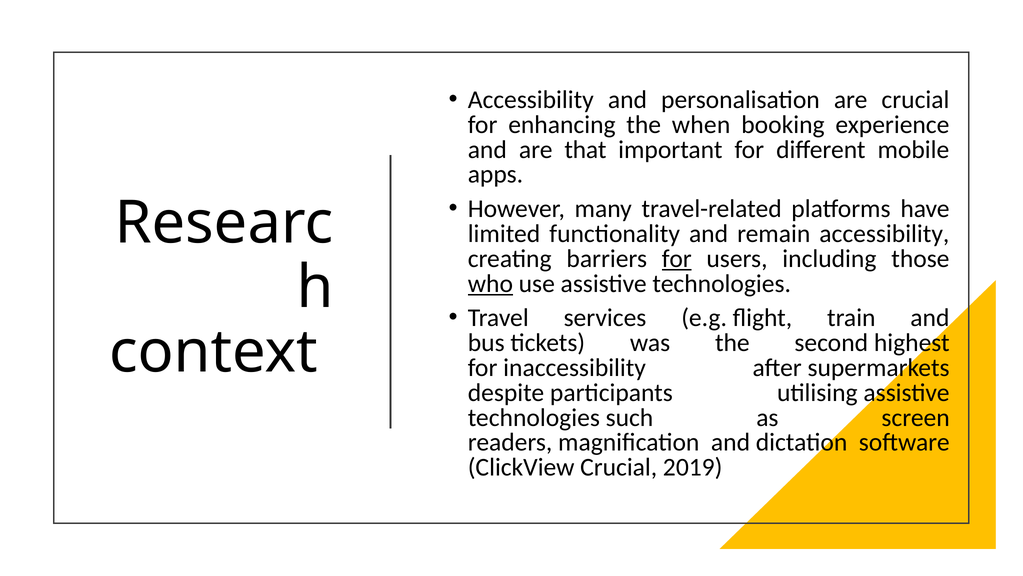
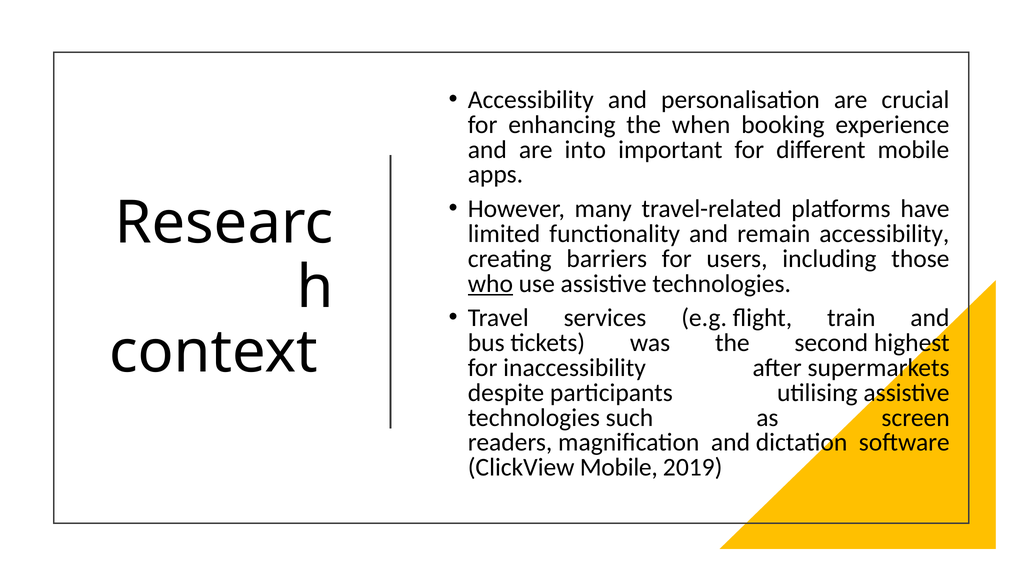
that: that -> into (585, 149)
for underline: present -> none (677, 258)
ClickView Crucial: Crucial -> Mobile (619, 467)
